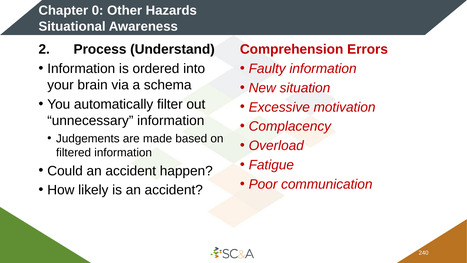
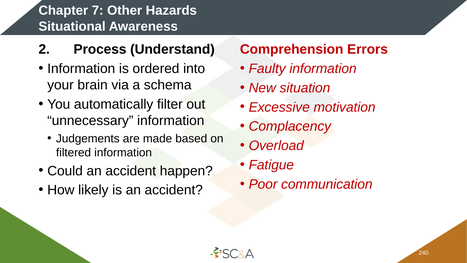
0: 0 -> 7 (98, 11)
